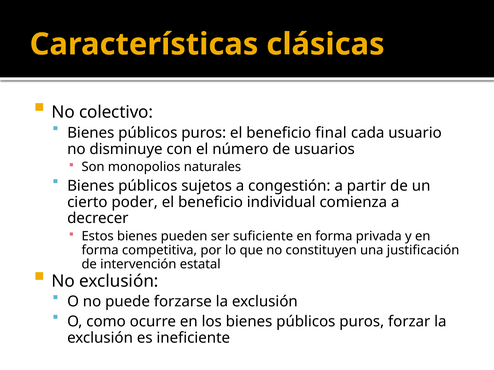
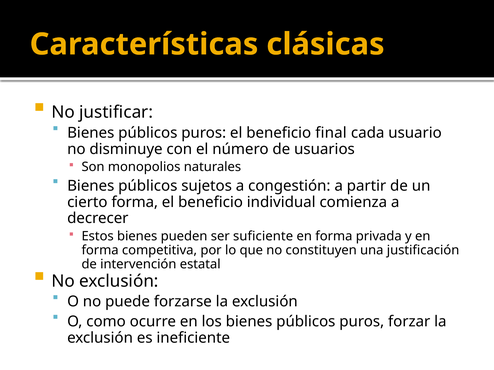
colectivo: colectivo -> justificar (116, 112)
cierto poder: poder -> forma (135, 202)
